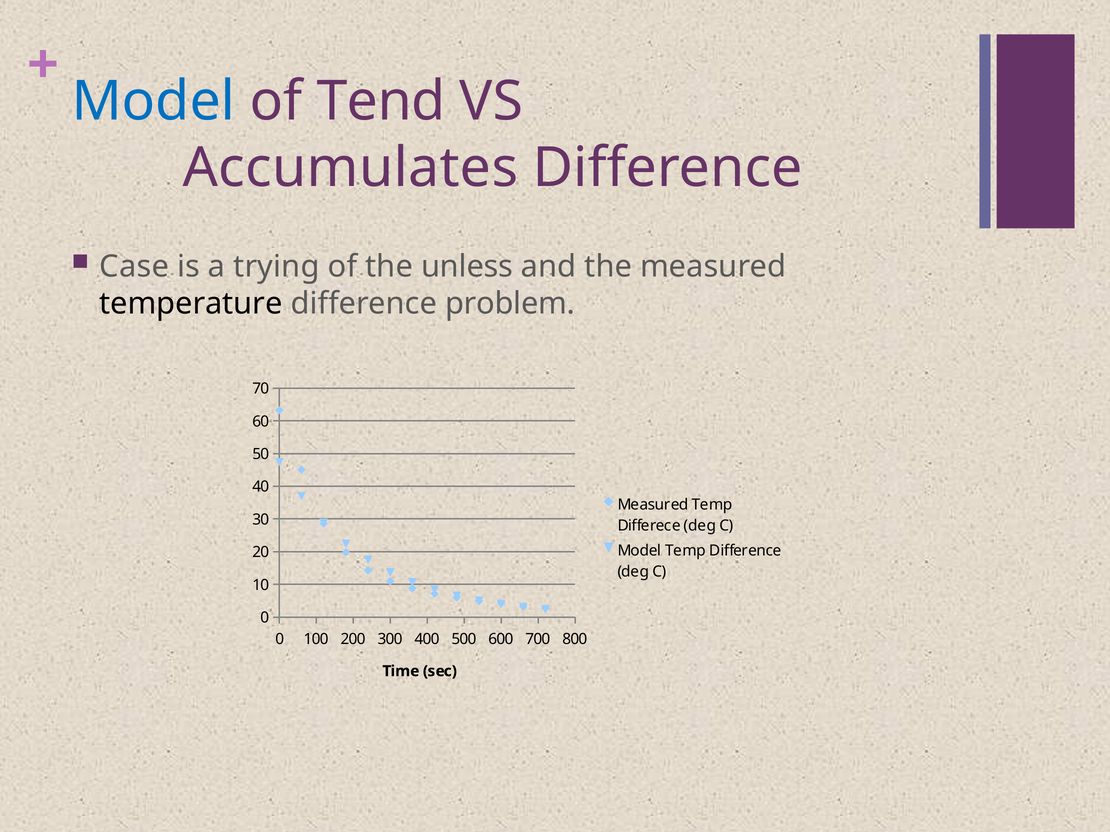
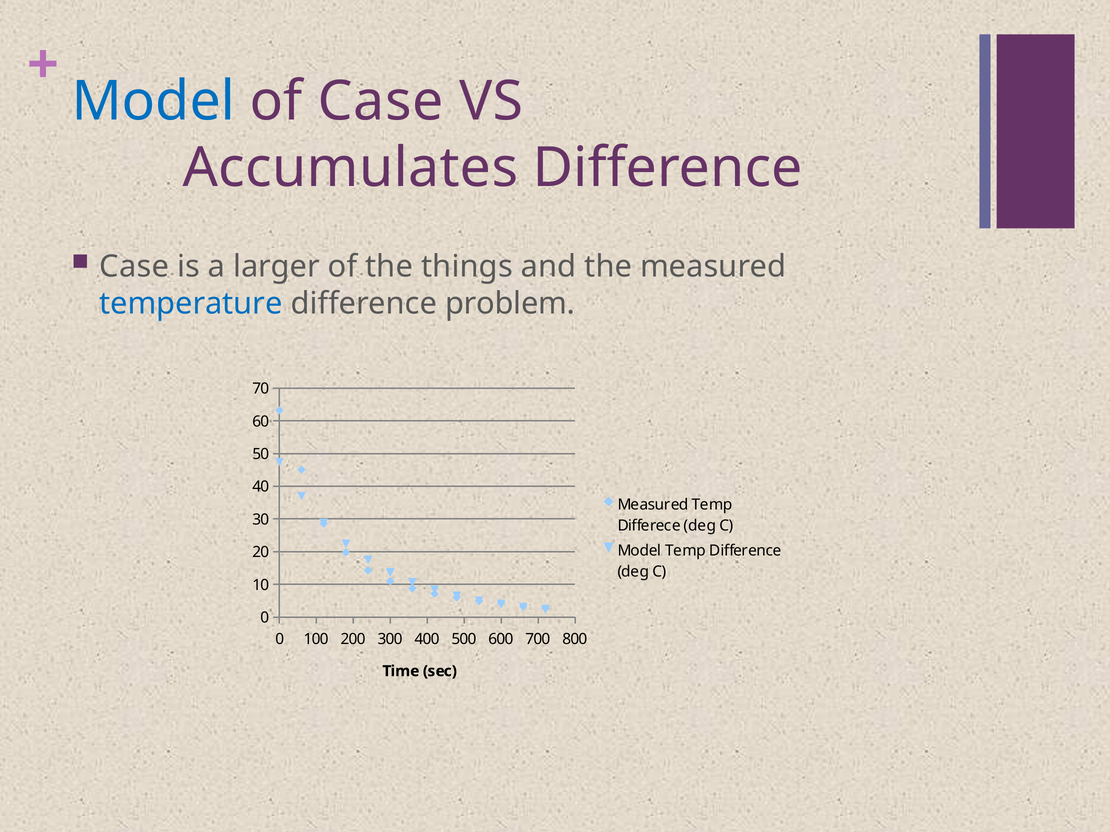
of Tend: Tend -> Case (381, 102)
trying: trying -> larger (277, 267)
unless: unless -> things (467, 267)
temperature colour: black -> blue (191, 304)
